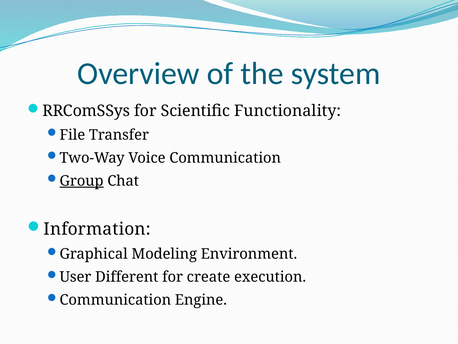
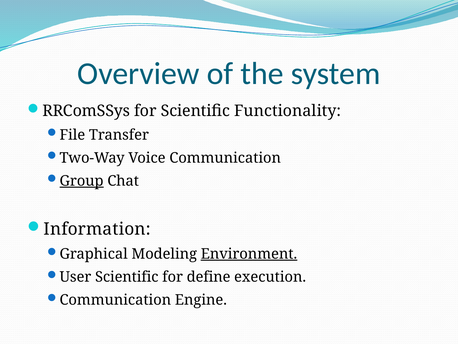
Environment underline: none -> present (249, 254)
User Different: Different -> Scientific (127, 277)
create: create -> define (209, 277)
